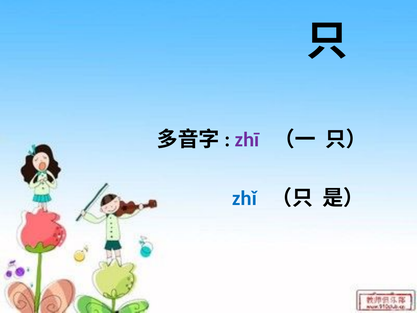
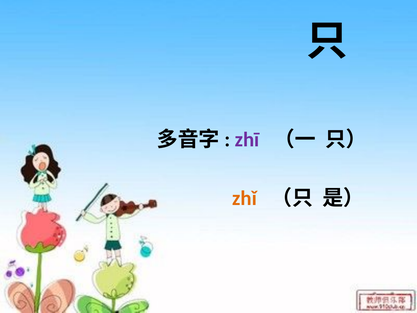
zhǐ colour: blue -> orange (245, 198)
